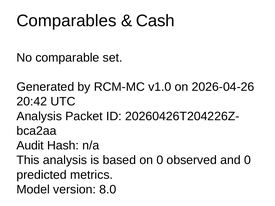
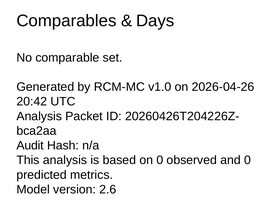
Cash: Cash -> Days (155, 21)
8.0: 8.0 -> 2.6 (108, 190)
